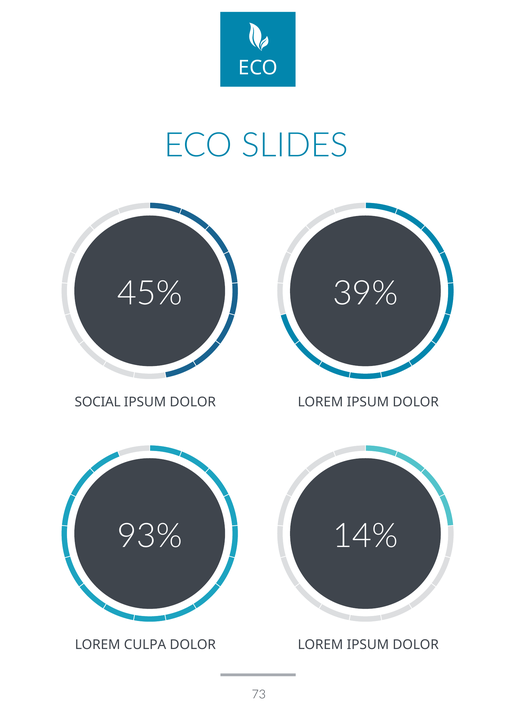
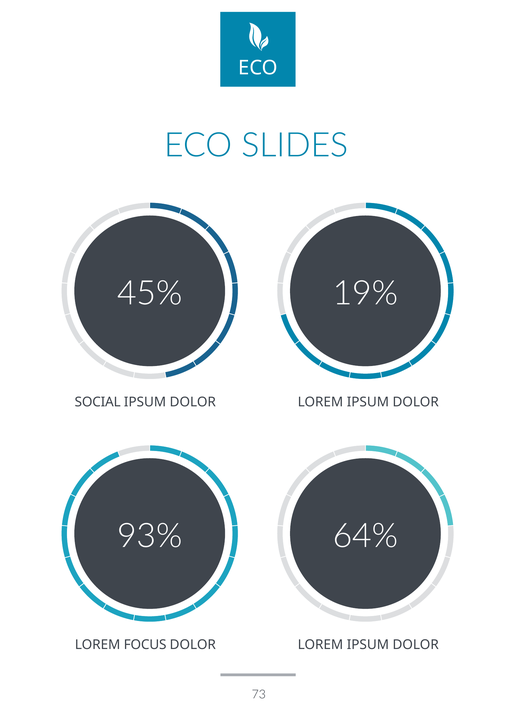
39%: 39% -> 19% (365, 293)
14%: 14% -> 64% (365, 536)
CULPA: CULPA -> FOCUS (145, 645)
